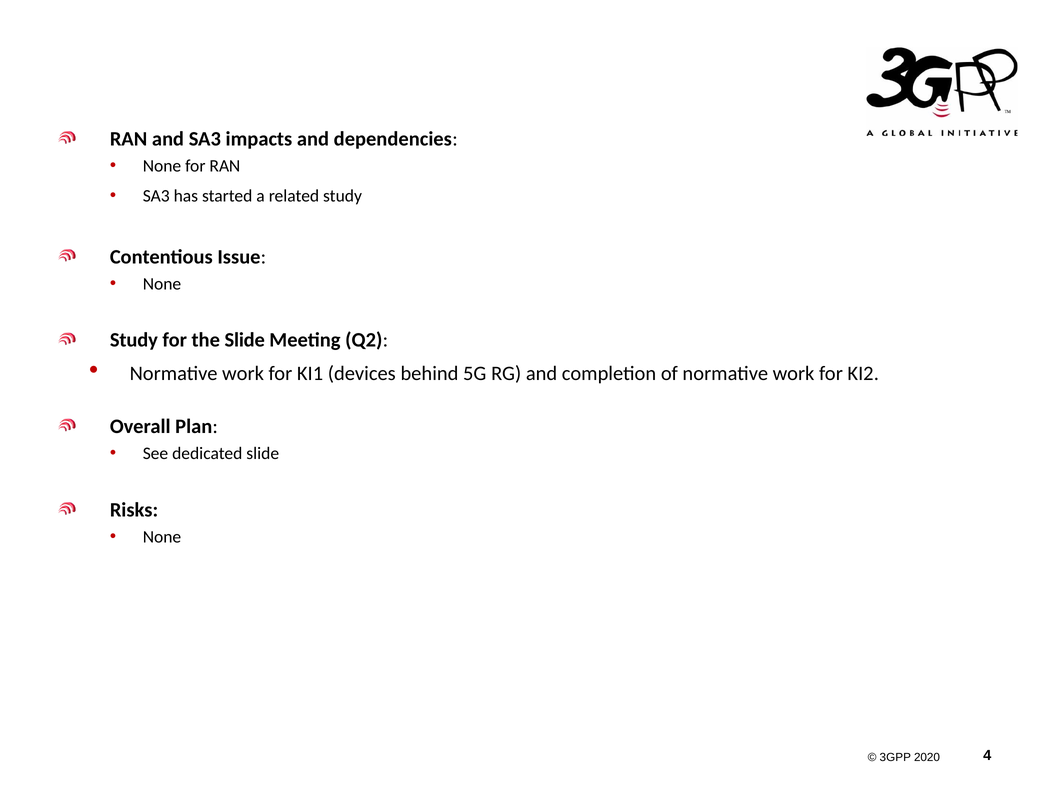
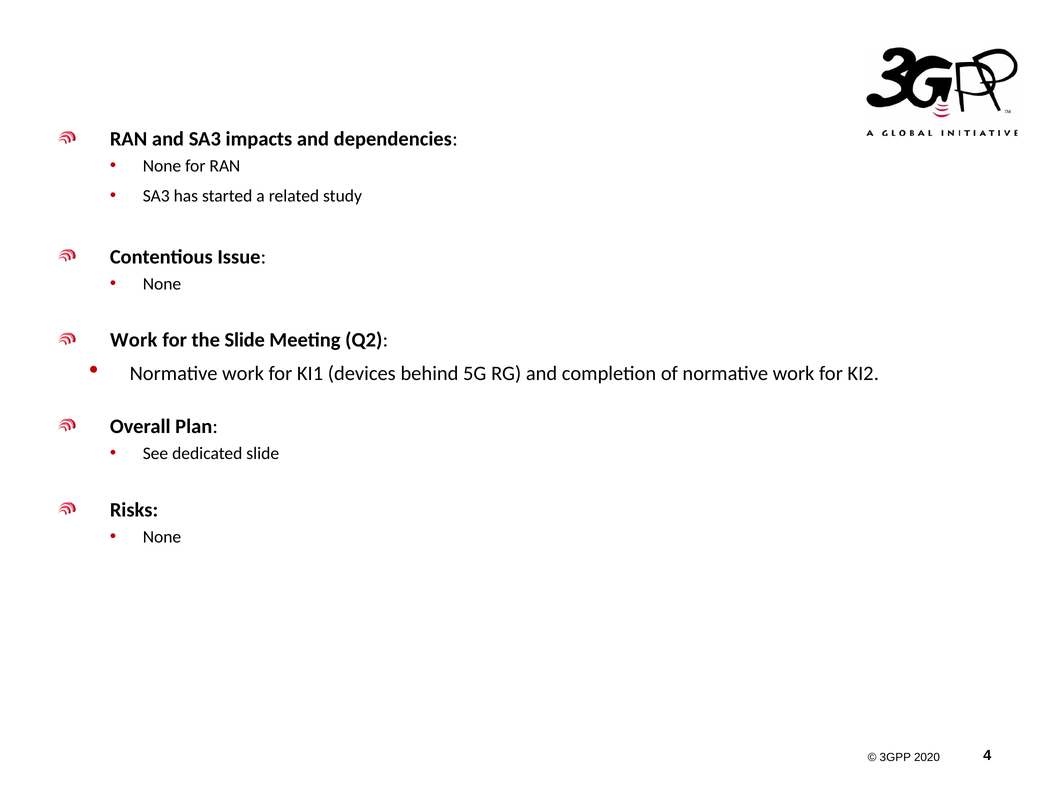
Study: Study -> Work (134, 340)
